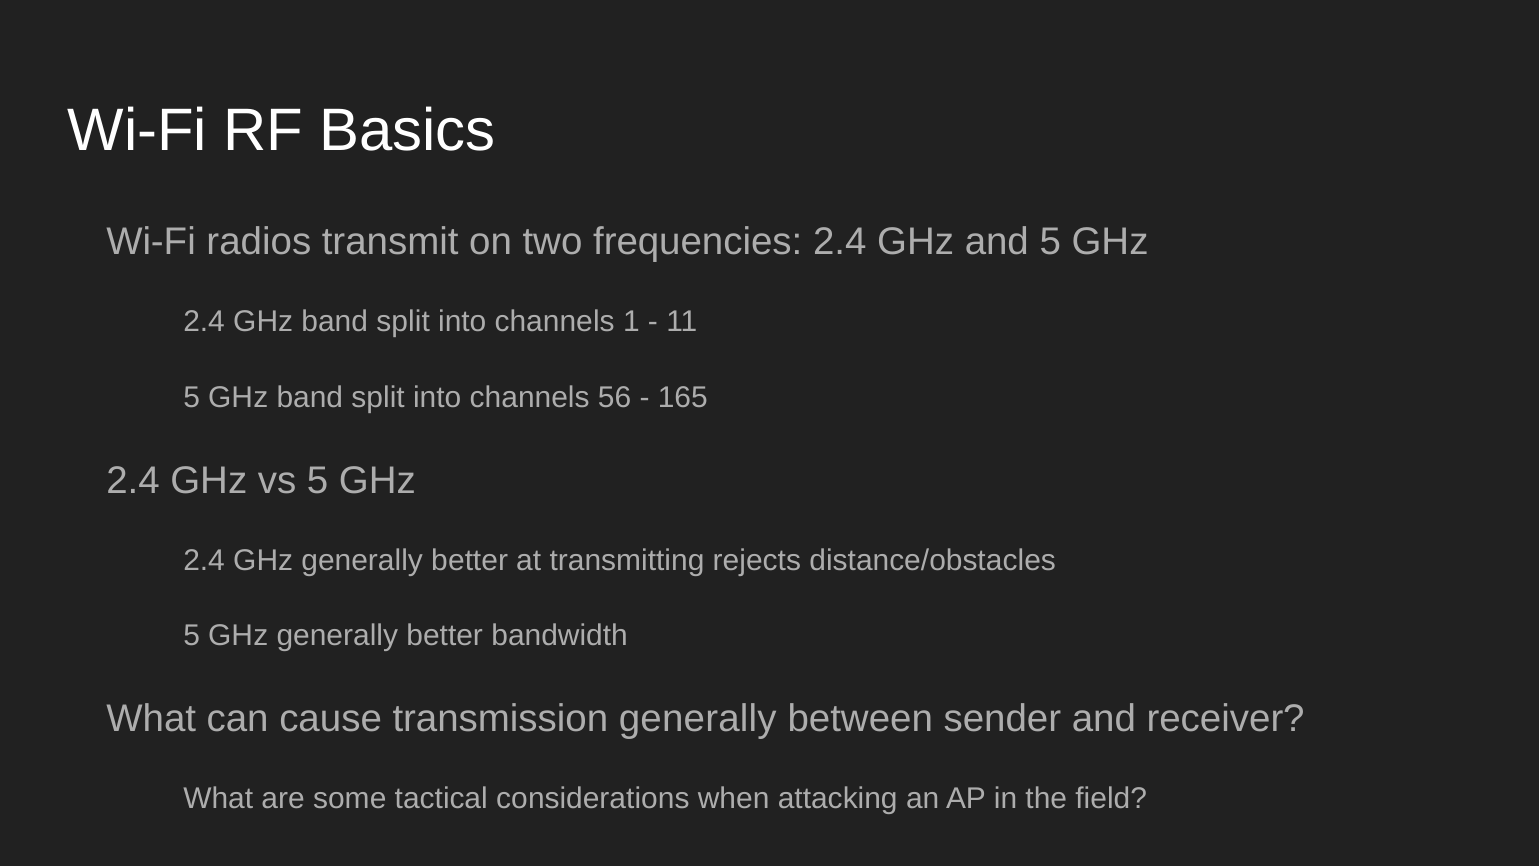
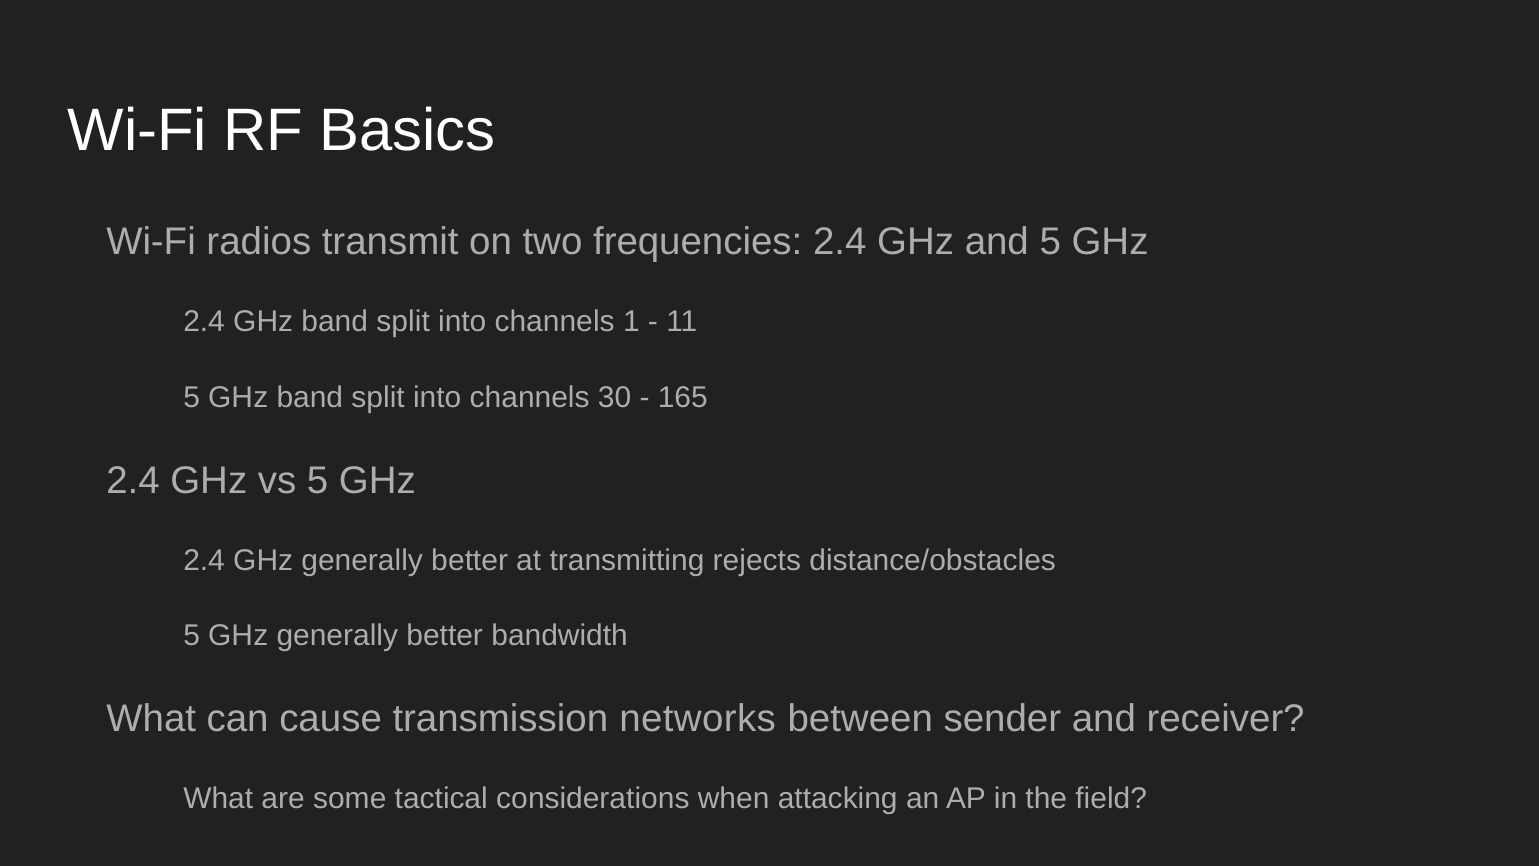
56: 56 -> 30 (615, 397)
transmission generally: generally -> networks (698, 718)
